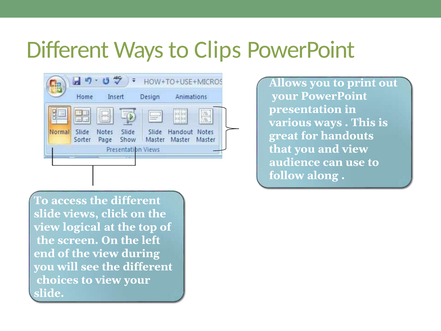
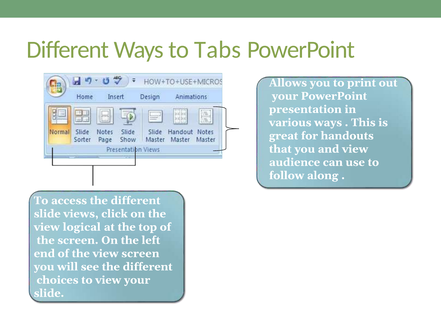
Clips: Clips -> Tabs (218, 50)
view during: during -> screen (140, 253)
